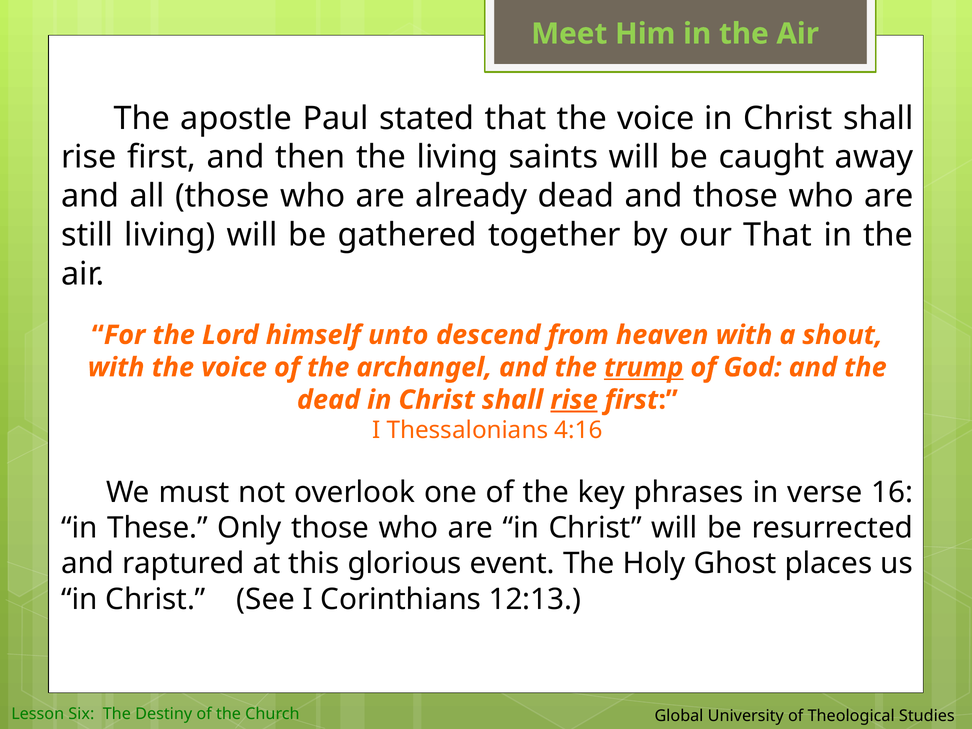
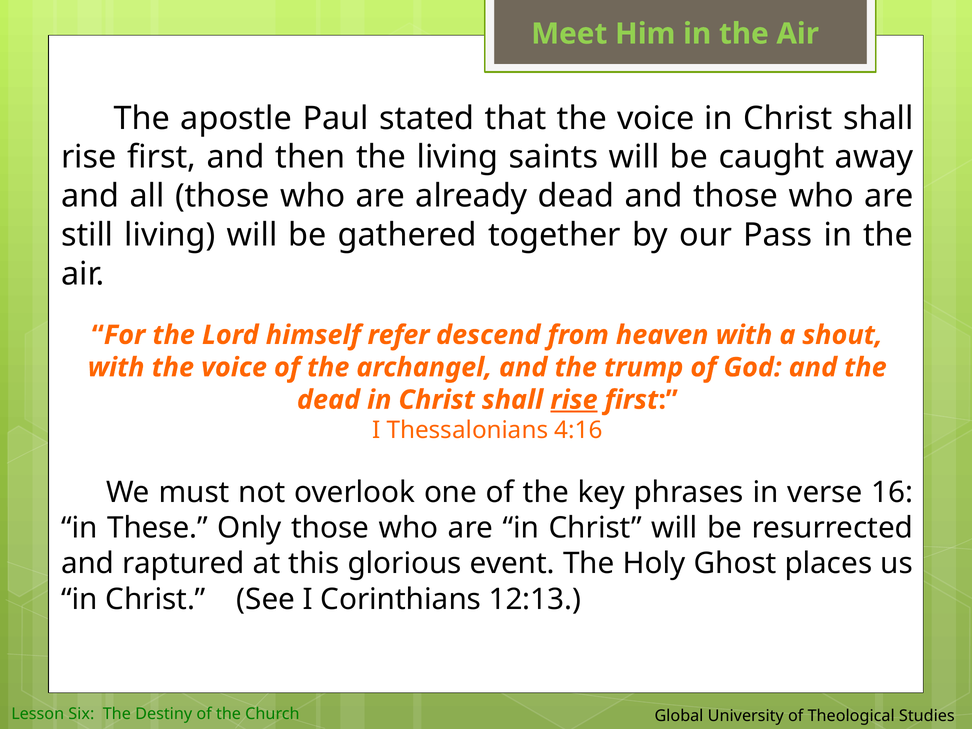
our That: That -> Pass (778, 235)
unto: unto -> refer (399, 335)
trump underline: present -> none (644, 367)
